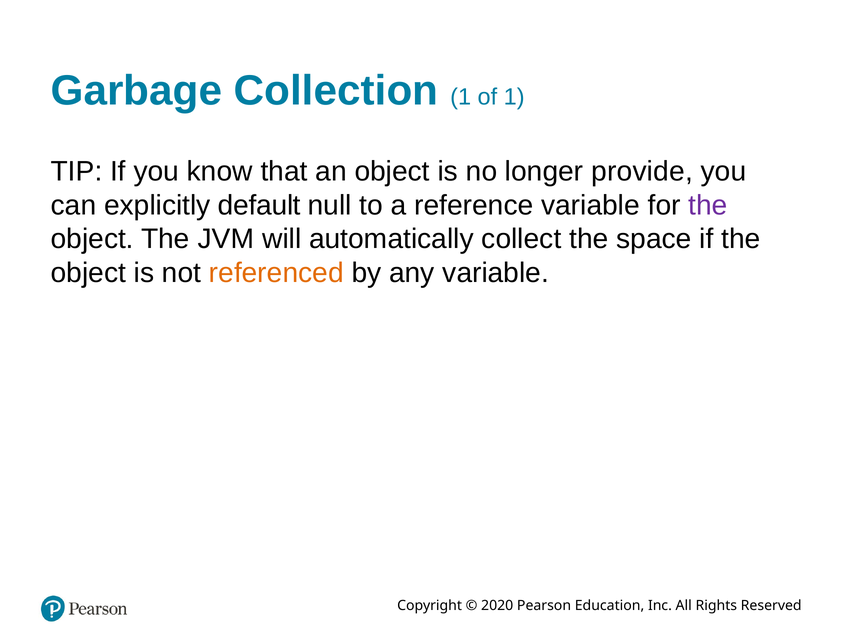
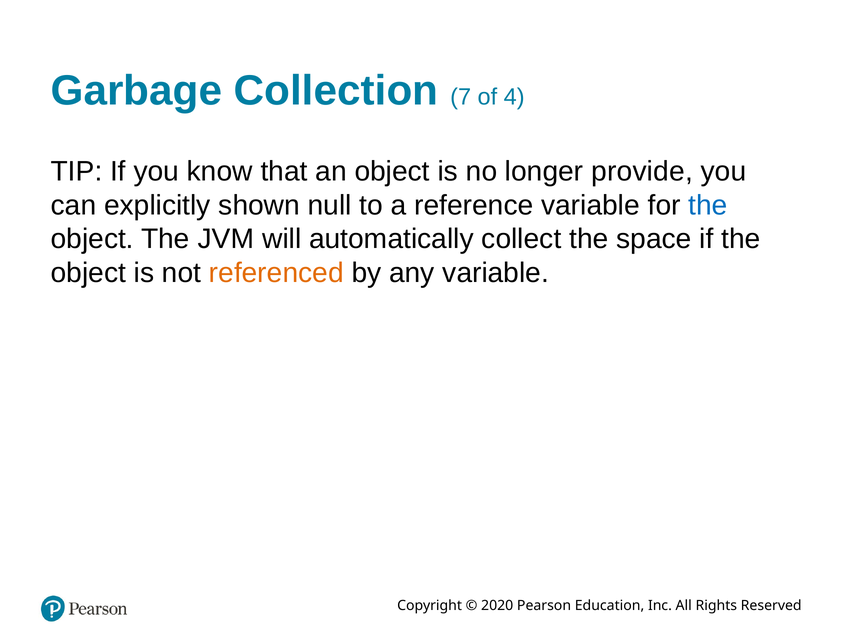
Collection 1: 1 -> 7 (461, 97)
of 1: 1 -> 4 (514, 97)
default: default -> shown (259, 205)
the colour: purple -> blue (708, 205)
